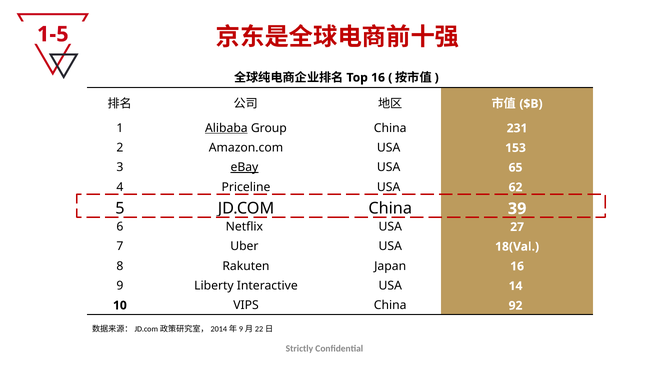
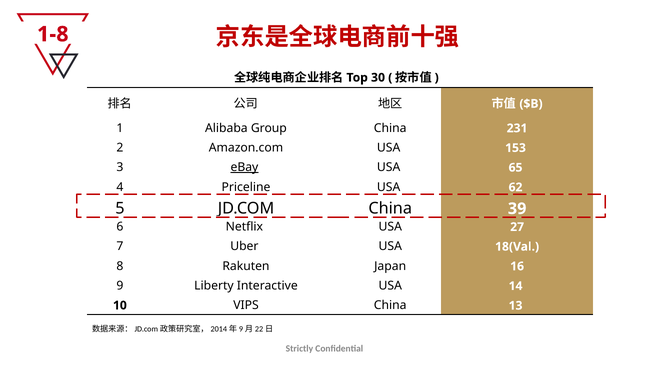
1-5: 1-5 -> 1-8 (53, 34)
16: 16 -> 30 (378, 78)
Alibaba underline: present -> none (226, 128)
92: 92 -> 13 (516, 306)
